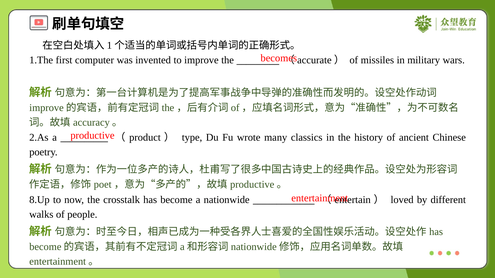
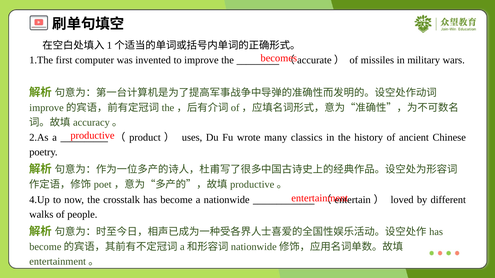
type: type -> uses (192, 138)
8.Up: 8.Up -> 4.Up (39, 200)
